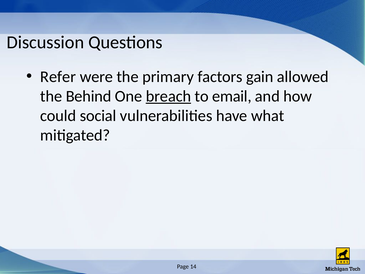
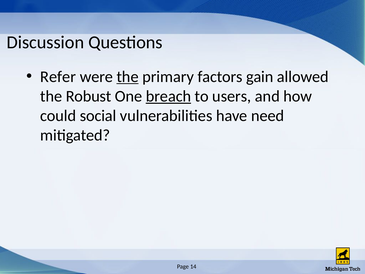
the underline: none -> present (128, 77)
Behind: Behind -> Robust (89, 96)
email: email -> users (232, 96)
what: what -> need (268, 116)
